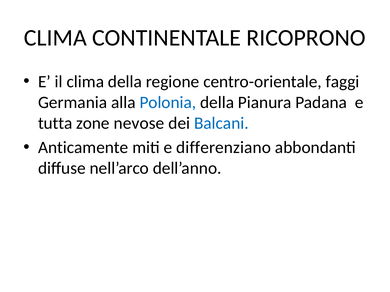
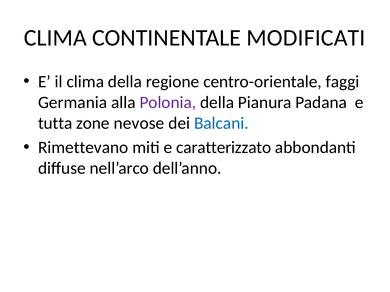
RICOPRONO: RICOPRONO -> MODIFICATI (306, 38)
Polonia colour: blue -> purple (168, 103)
Anticamente: Anticamente -> Rimettevano (83, 148)
differenziano: differenziano -> caratterizzato (224, 148)
